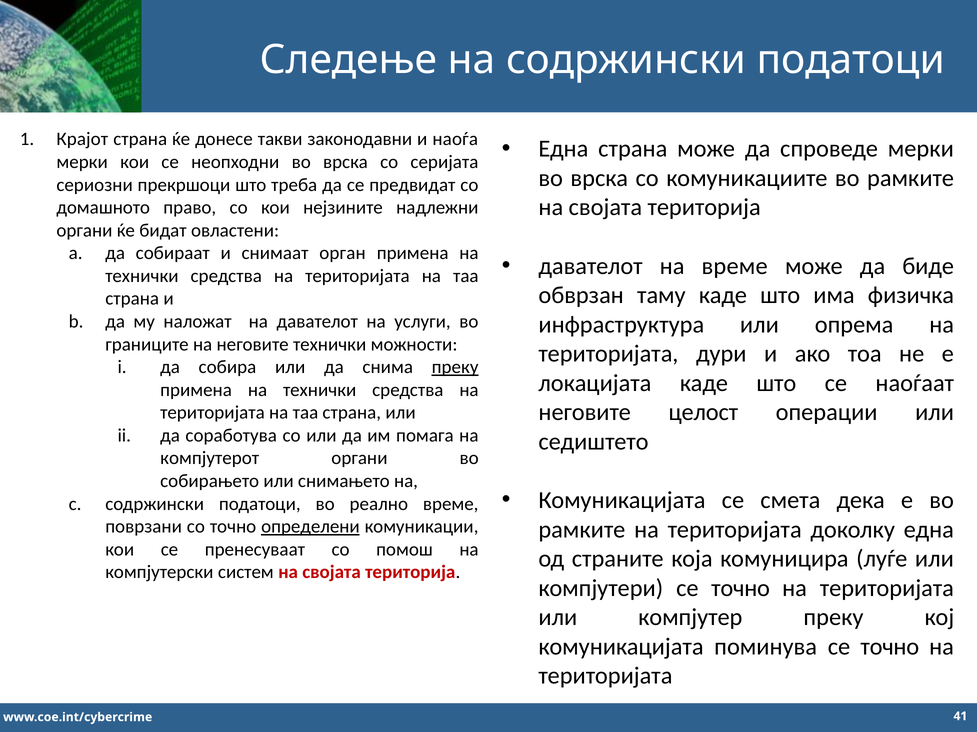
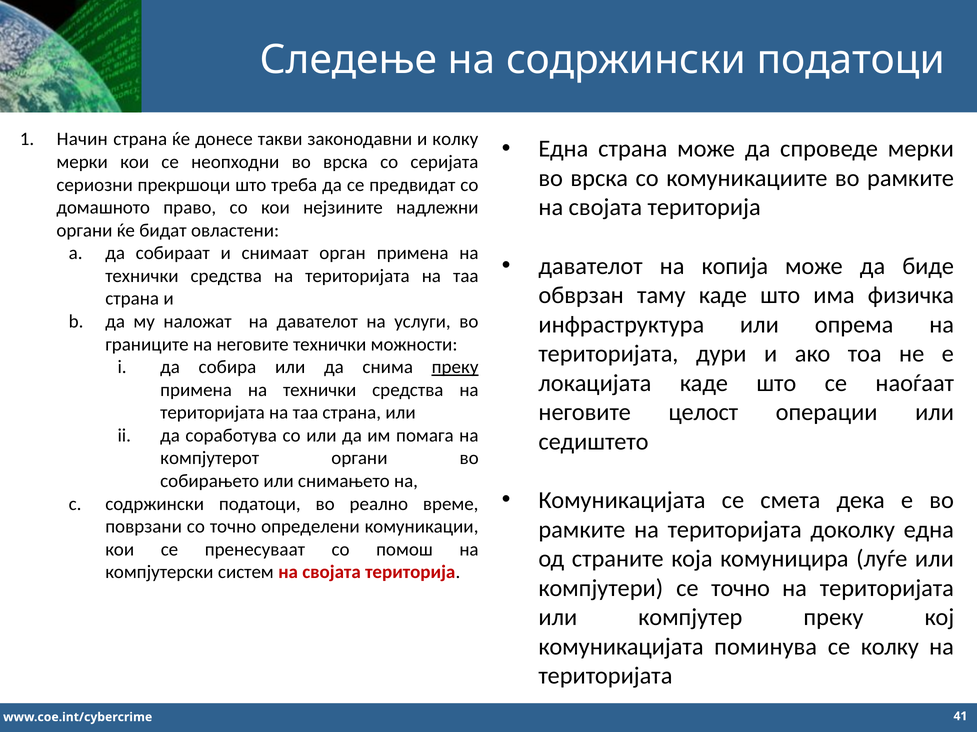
Крајот: Крајот -> Начин (82, 139)
и наоѓа: наоѓа -> колку (455, 139)
на време: време -> копија (735, 266)
определени underline: present -> none (310, 527)
поминува се точно: точно -> колку (890, 647)
